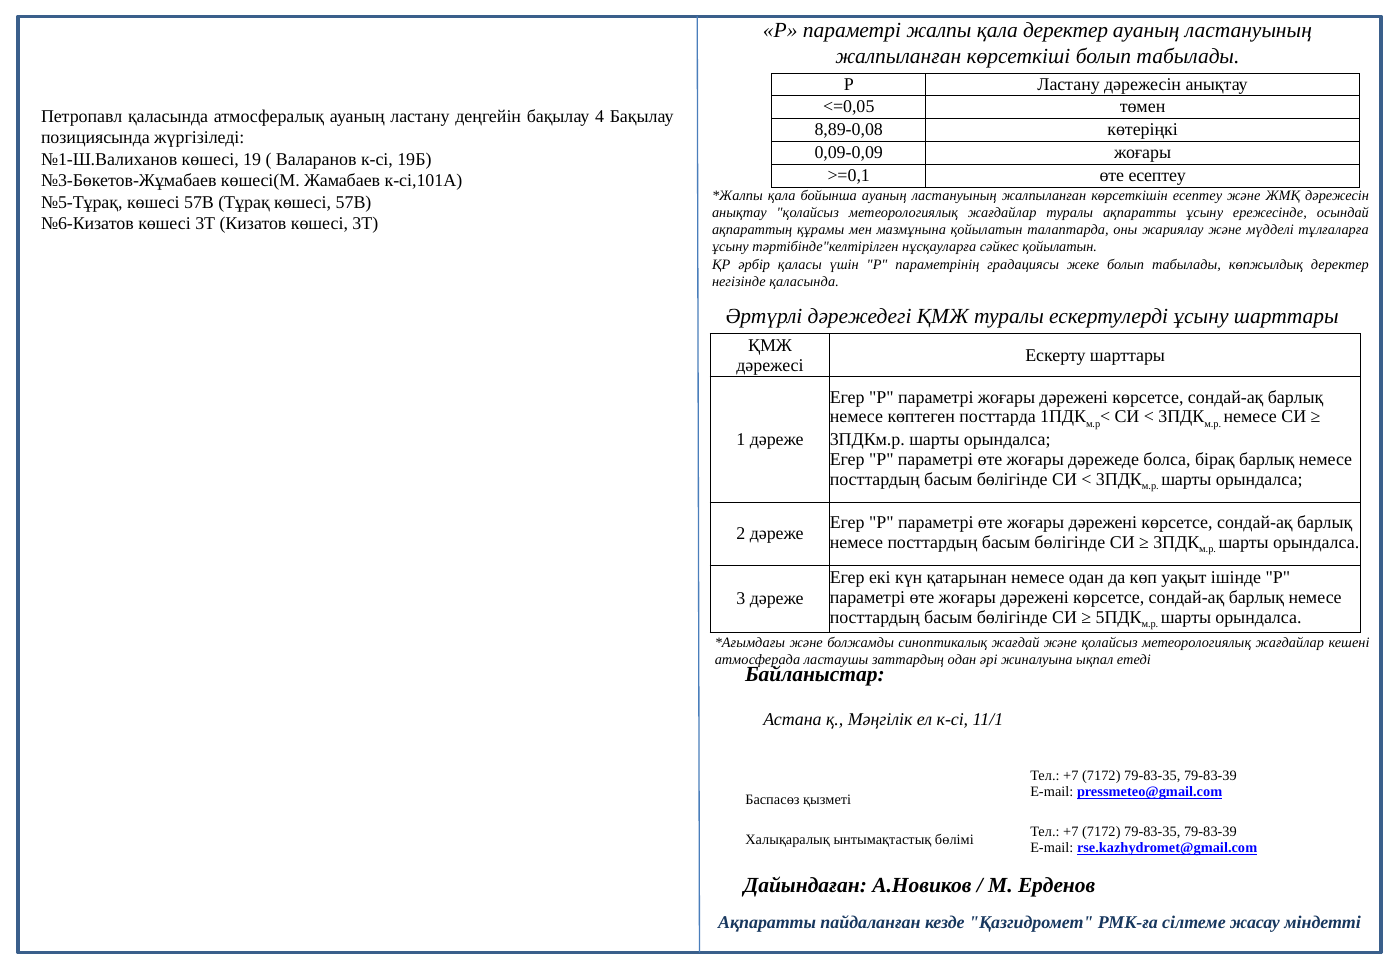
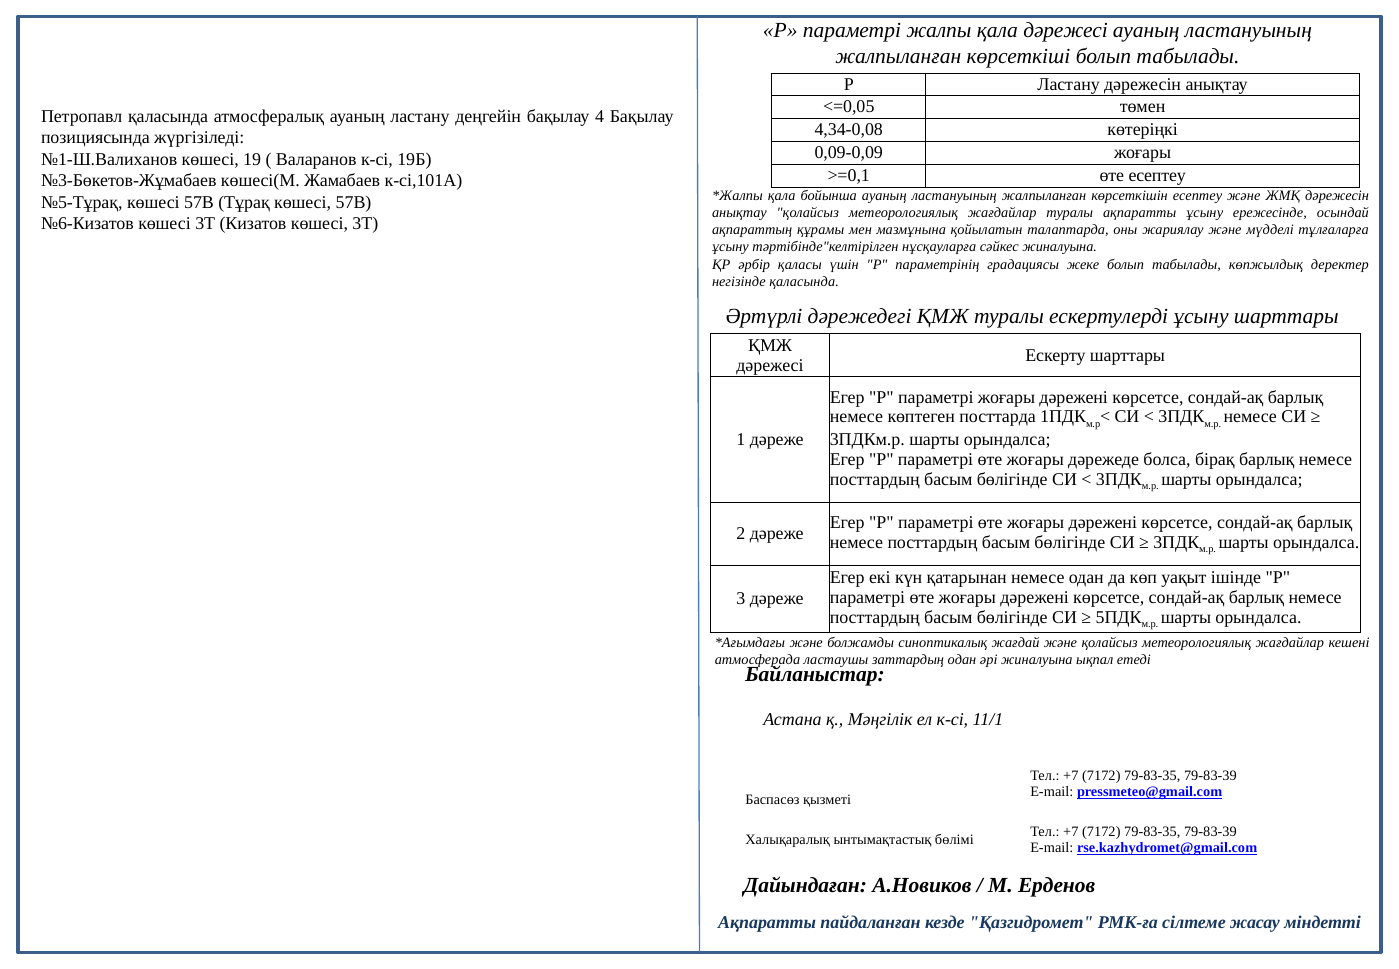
қала деректер: деректер -> дәрежесі (1066, 30)
8,89-0,08: 8,89-0,08 -> 4,34-0,08 (849, 129)
сәйкес қойылатын: қойылатын -> жиналуына (1060, 247)
